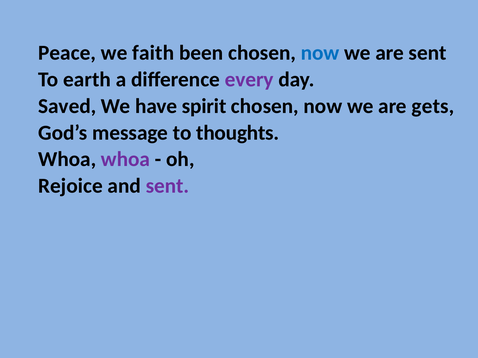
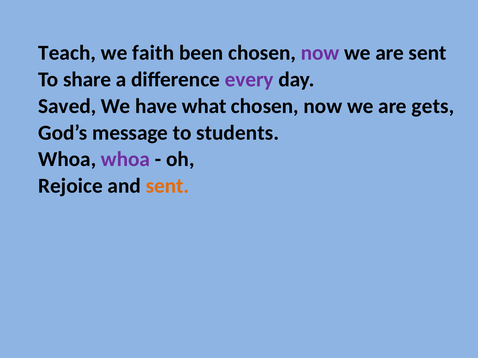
Peace: Peace -> Teach (67, 53)
now colour: blue -> purple (320, 53)
earth: earth -> share (87, 80)
spirit: spirit -> what (204, 106)
thoughts: thoughts -> students (238, 133)
sent colour: purple -> orange (167, 186)
